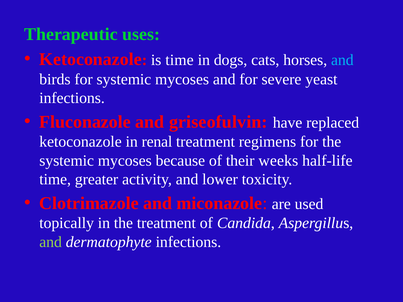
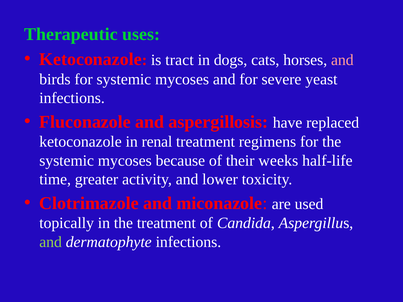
is time: time -> tract (179, 60)
and colour: light blue -> pink (342, 60)
griseofulvin: griseofulvin -> aspergillosis (218, 122)
